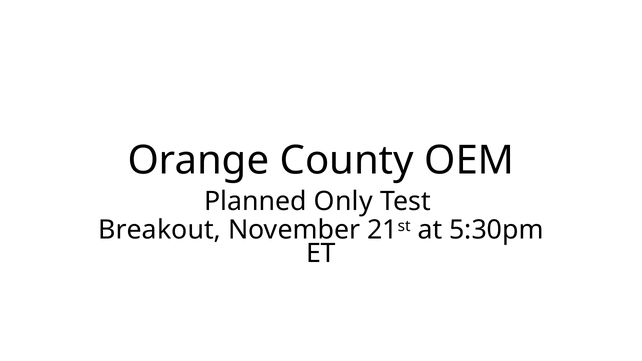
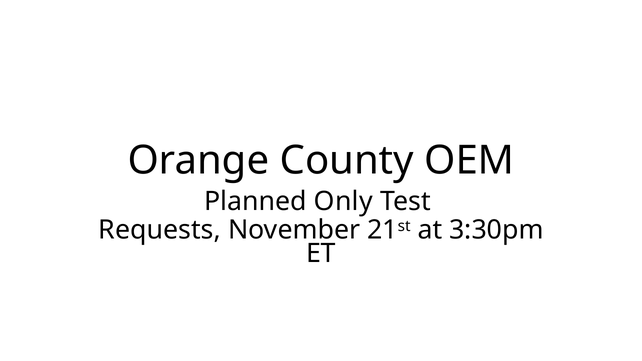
Breakout: Breakout -> Requests (160, 230)
5:30pm: 5:30pm -> 3:30pm (496, 230)
